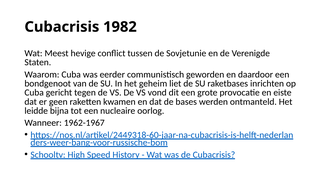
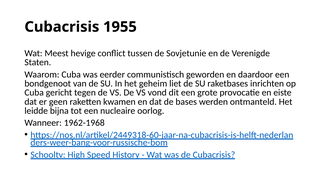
1982: 1982 -> 1955 (120, 27)
1962-1967: 1962-1967 -> 1962-1968 (84, 123)
